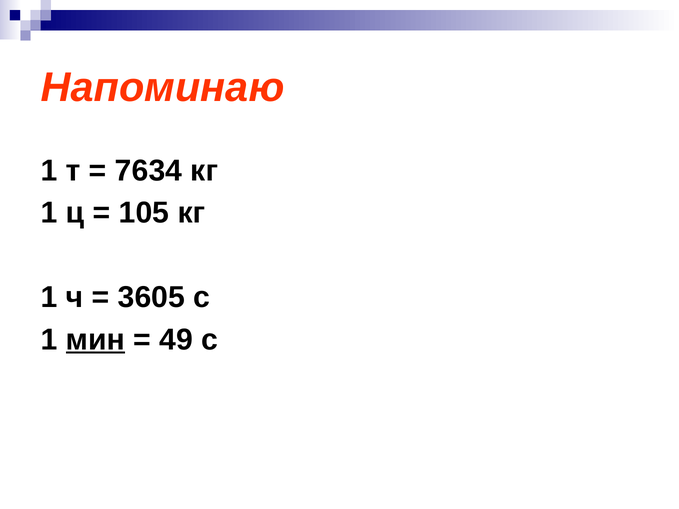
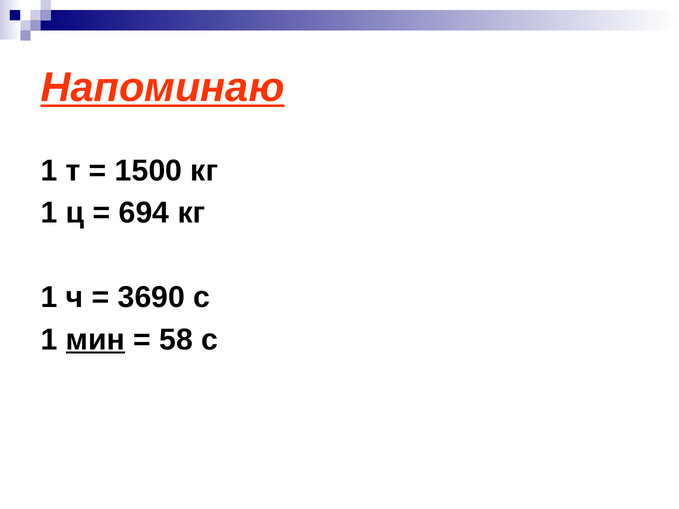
Напоминаю underline: none -> present (163, 88)
7634: 7634 -> 1500 (149, 171)
105: 105 -> 694 (144, 213)
3605: 3605 -> 3690 (151, 298)
49: 49 -> 58 (176, 340)
